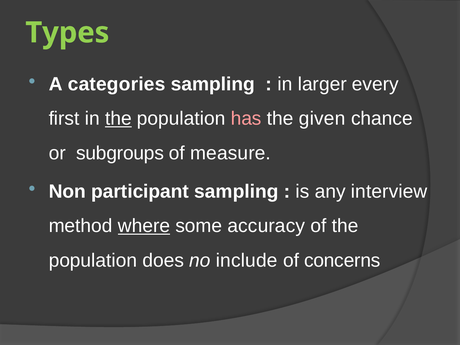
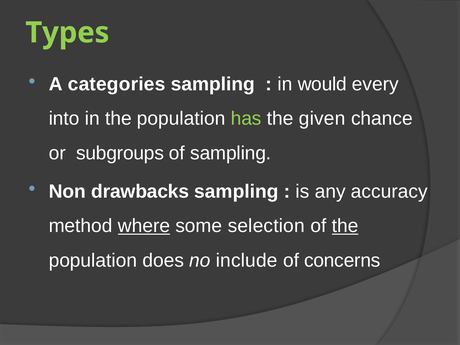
larger: larger -> would (322, 84)
first: first -> into (64, 119)
the underline: present -> none (118, 119)
has colour: pink -> light green (246, 119)
of measure: measure -> sampling (231, 153)
participant: participant -> drawbacks (140, 191)
interview: interview -> accuracy (389, 191)
accuracy: accuracy -> selection (266, 226)
the underline: none -> present (345, 226)
